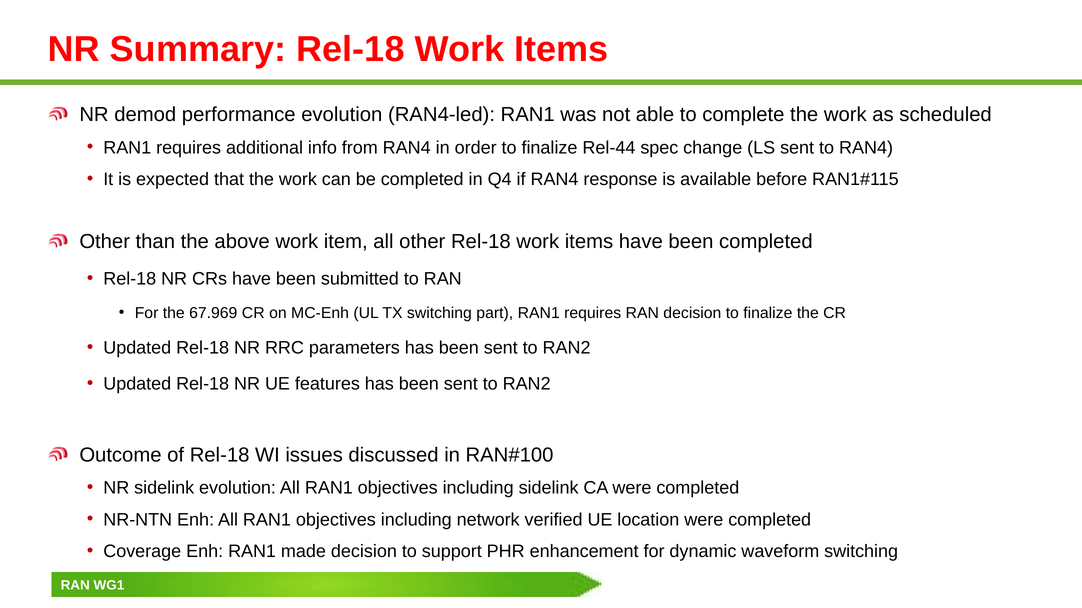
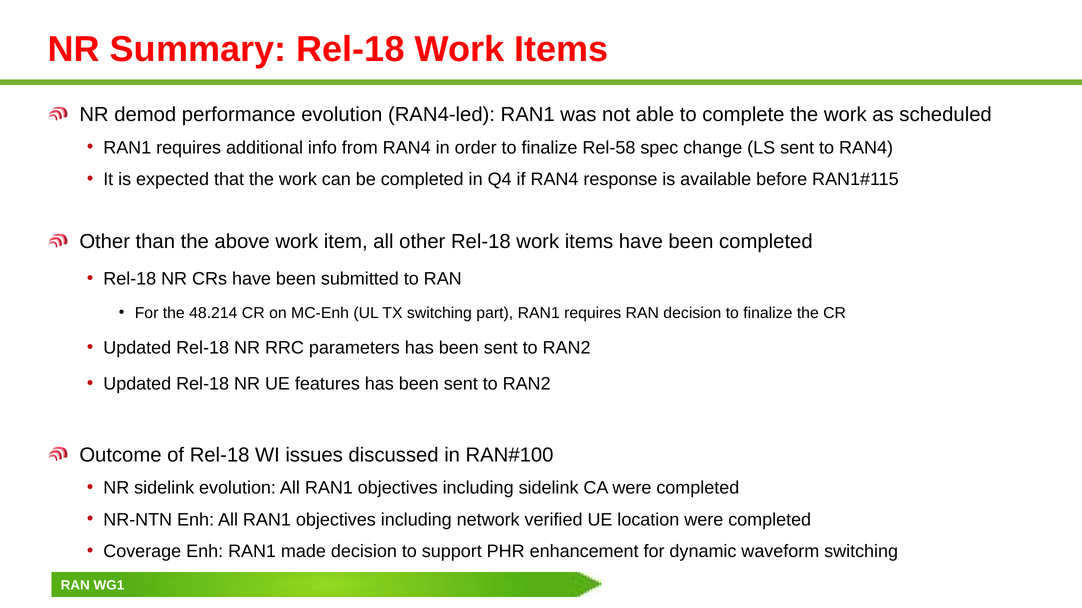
Rel-44: Rel-44 -> Rel-58 (609, 148)
67.969: 67.969 -> 48.214 (213, 313)
